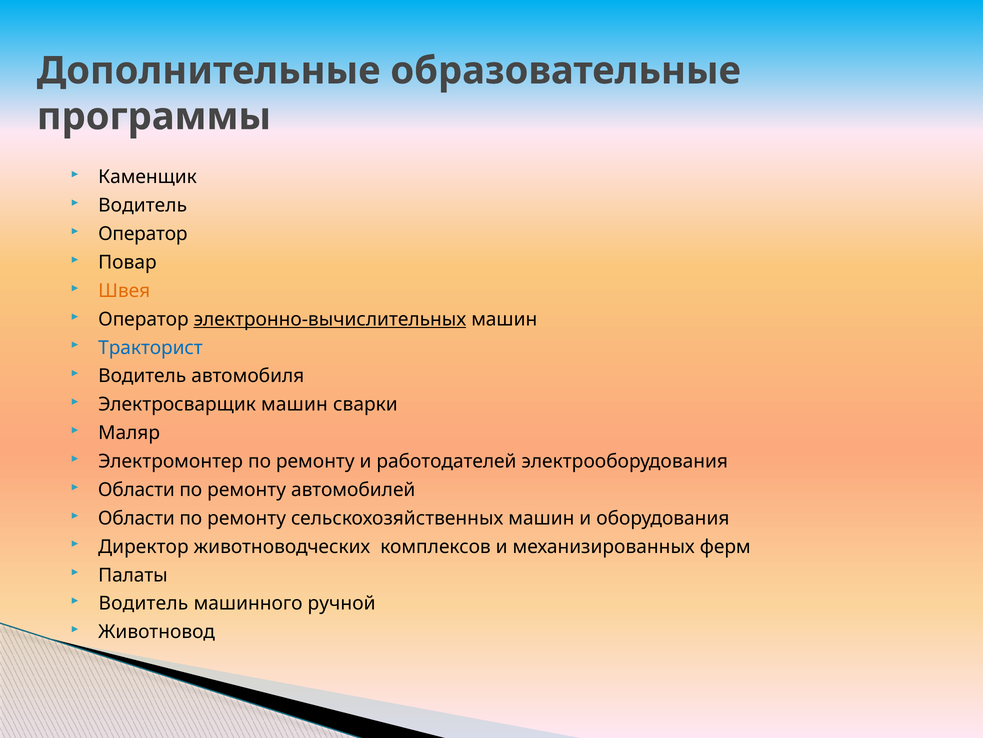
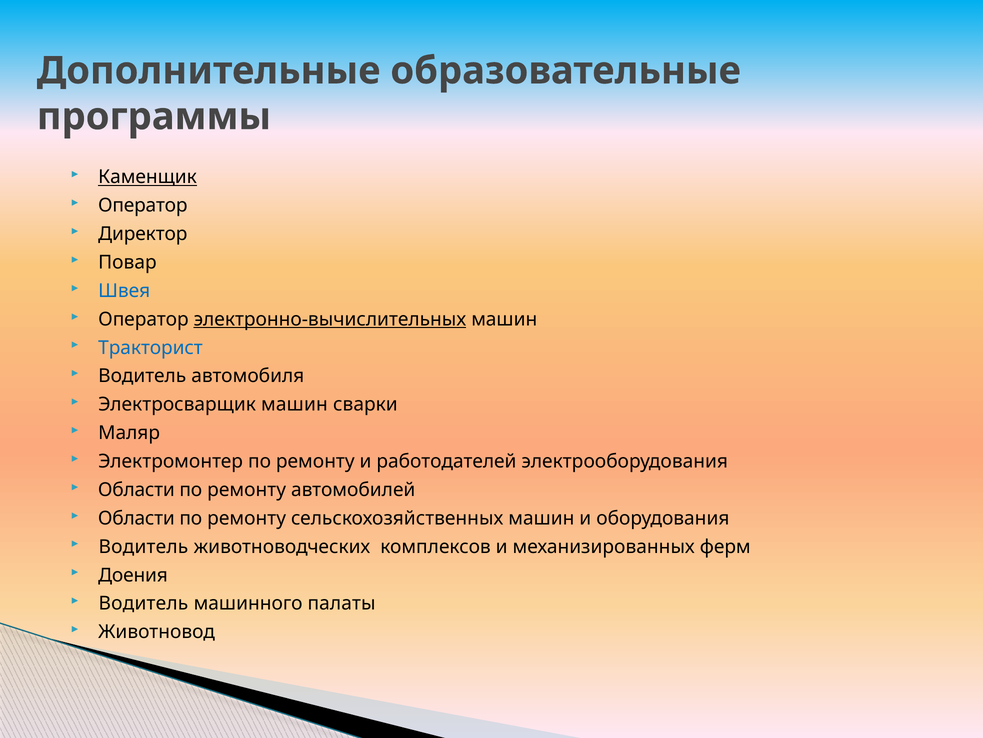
Каменщик underline: none -> present (148, 177)
Водитель: Водитель -> Оператор (143, 205)
Оператор: Оператор -> Директор (143, 234)
Швея colour: orange -> blue (124, 291)
Директор: Директор -> Водитель (143, 546)
Палаты: Палаты -> Доения (133, 575)
ручной: ручной -> палаты (342, 603)
